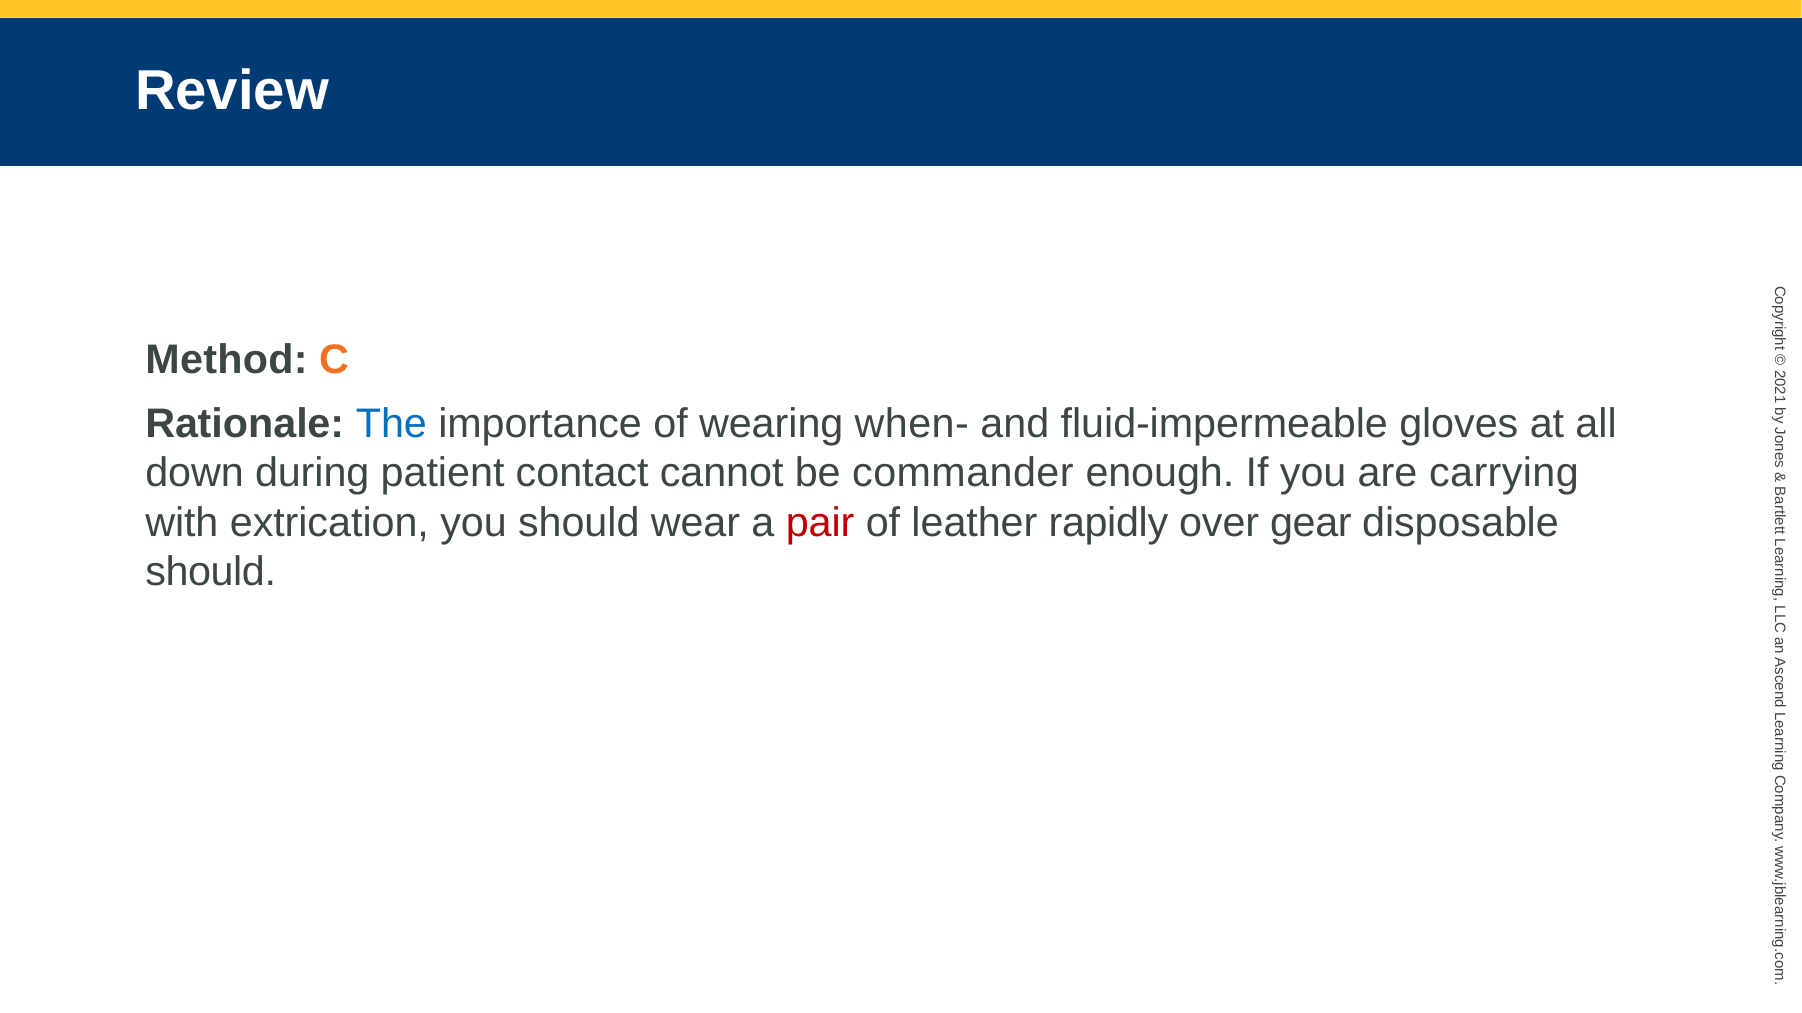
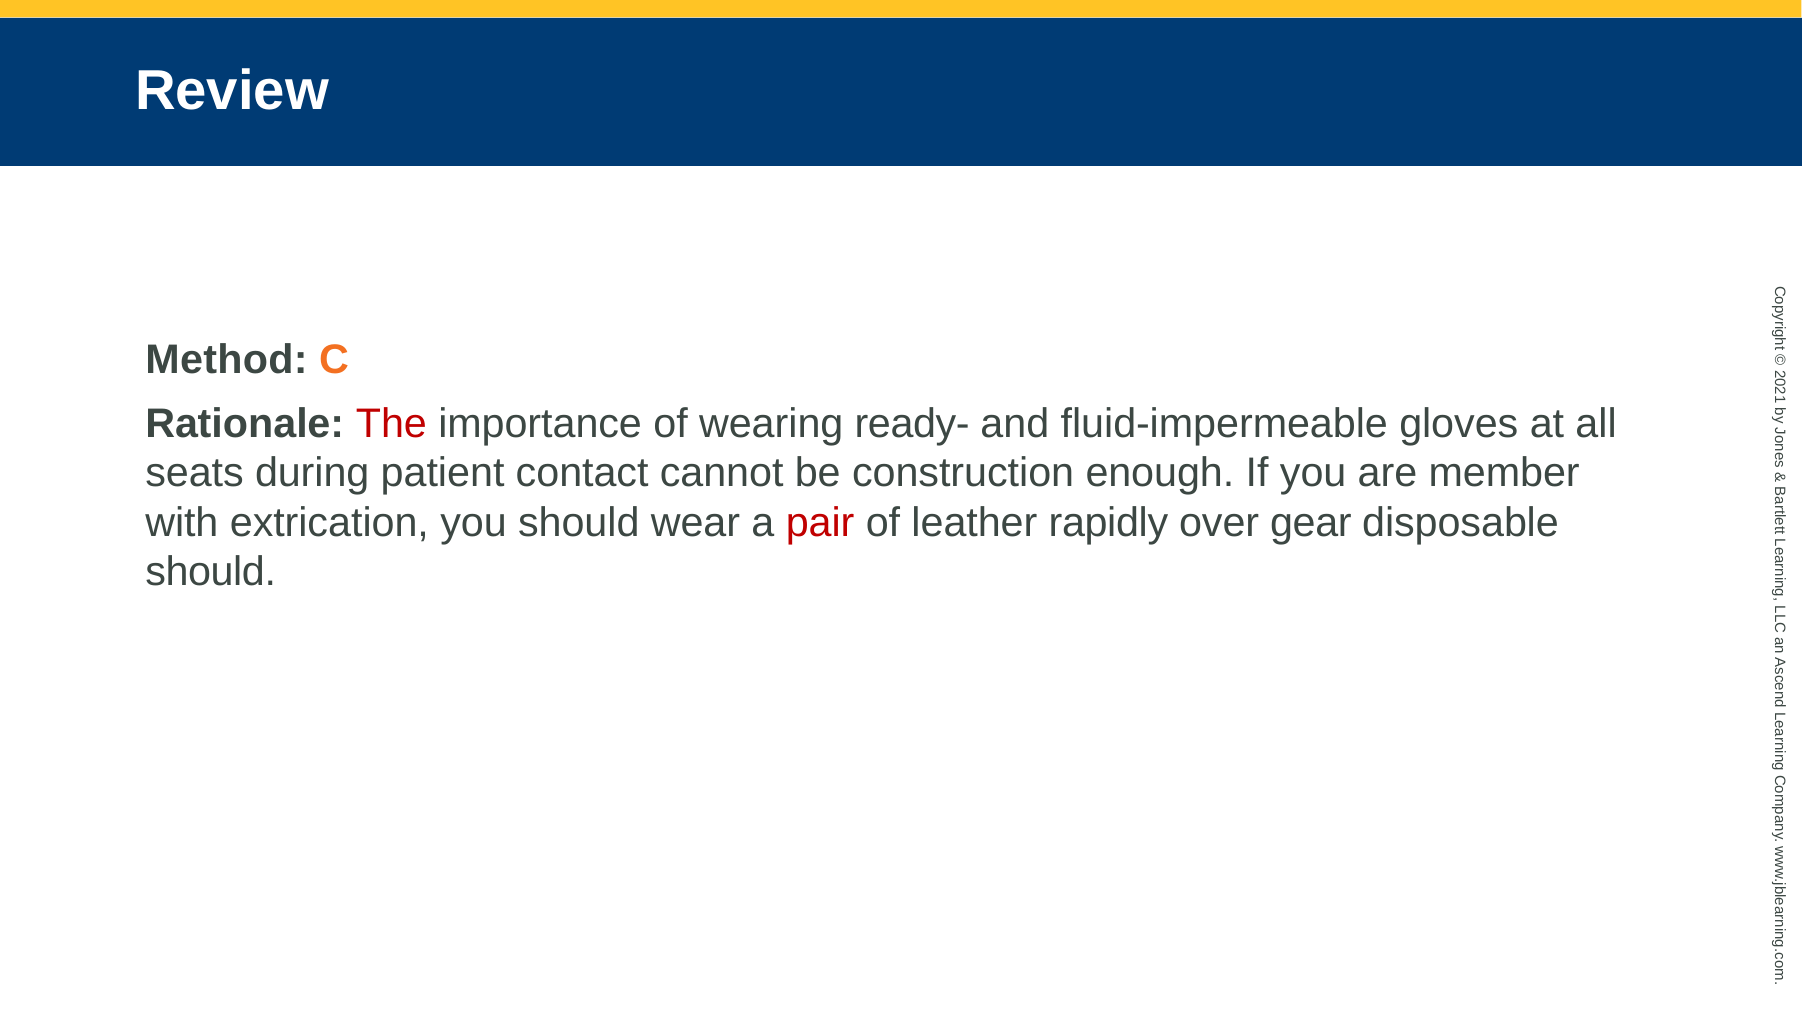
The colour: blue -> red (391, 424)
when-: when- -> ready- (912, 424)
down: down -> seats (194, 474)
commander: commander -> construction (963, 474)
carrying: carrying -> member (1504, 474)
